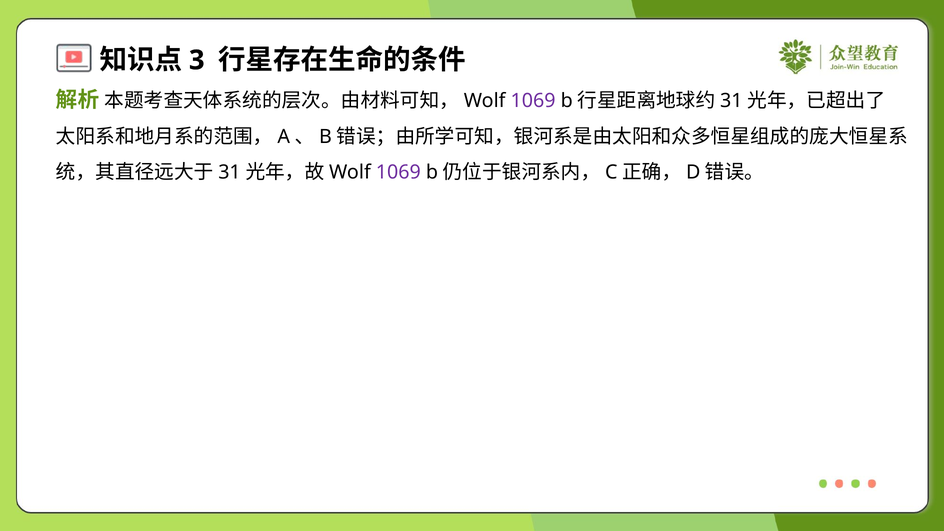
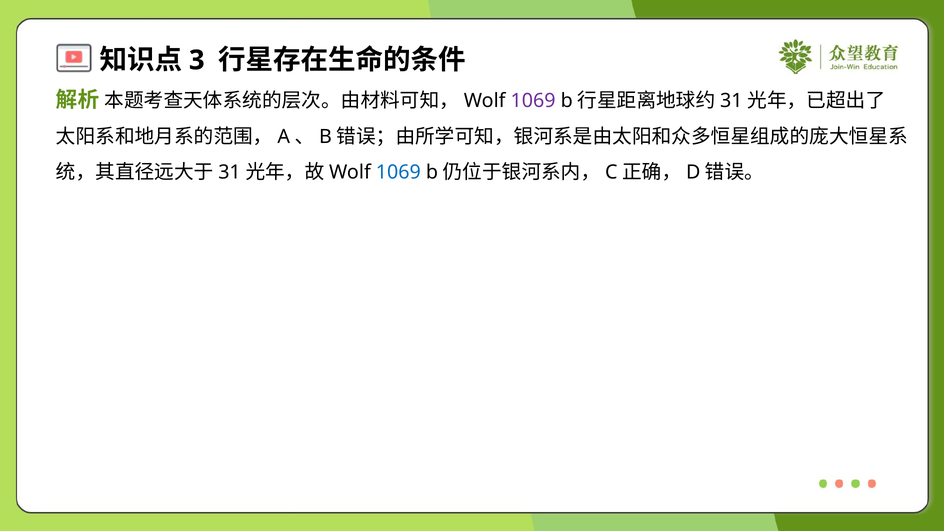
1069 colour: purple -> blue (398, 172)
